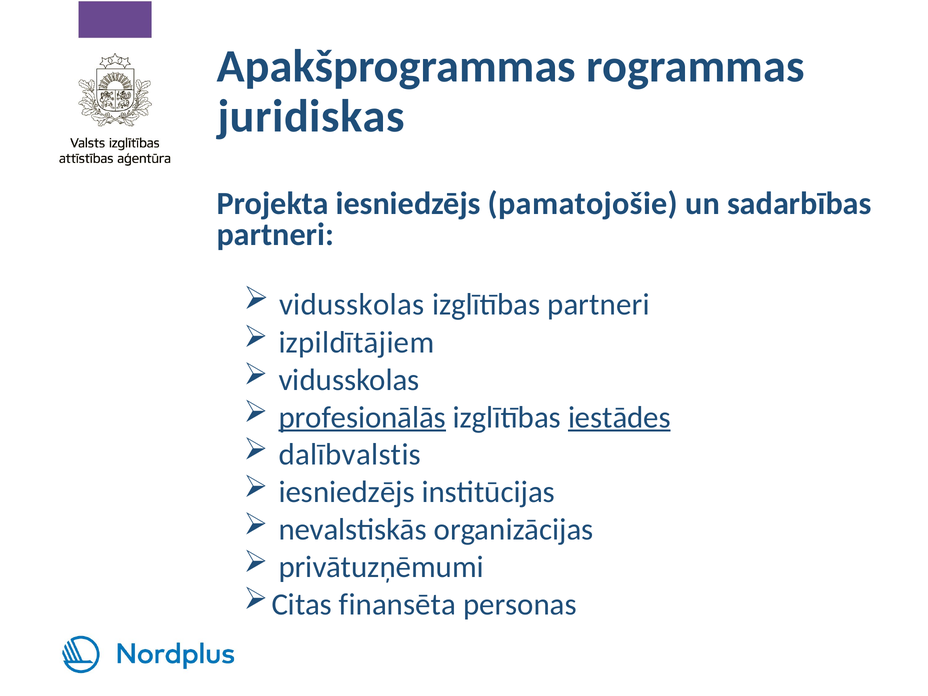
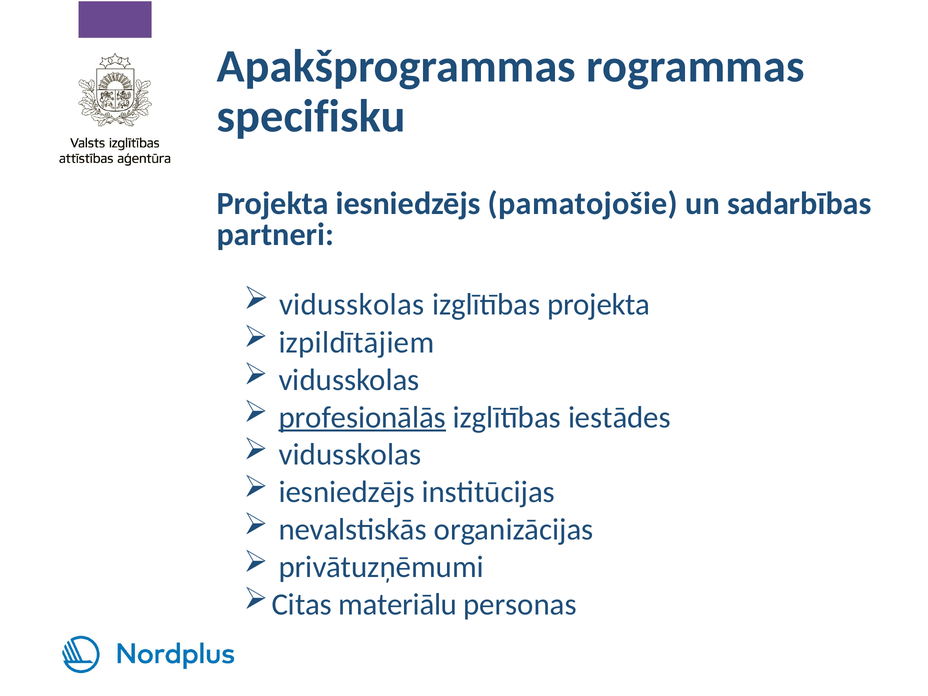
juridiskas: juridiskas -> specifisku (311, 117)
izglītības partneri: partneri -> projekta (599, 305)
iestādes underline: present -> none (619, 417)
dalībvalstis: dalībvalstis -> vidusskolas (350, 455)
finansēta: finansēta -> materiālu (398, 605)
